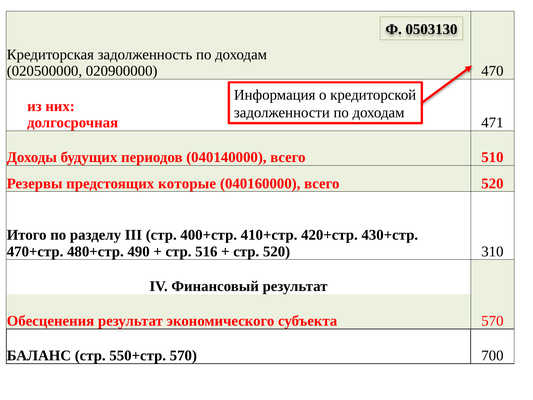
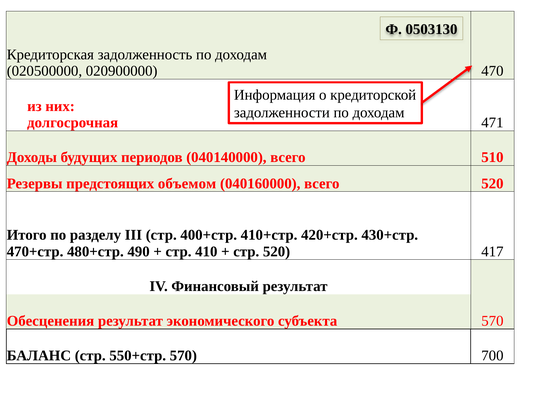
которые: которые -> объемом (187, 183)
516: 516 -> 410 (206, 251)
310: 310 -> 417 (492, 251)
